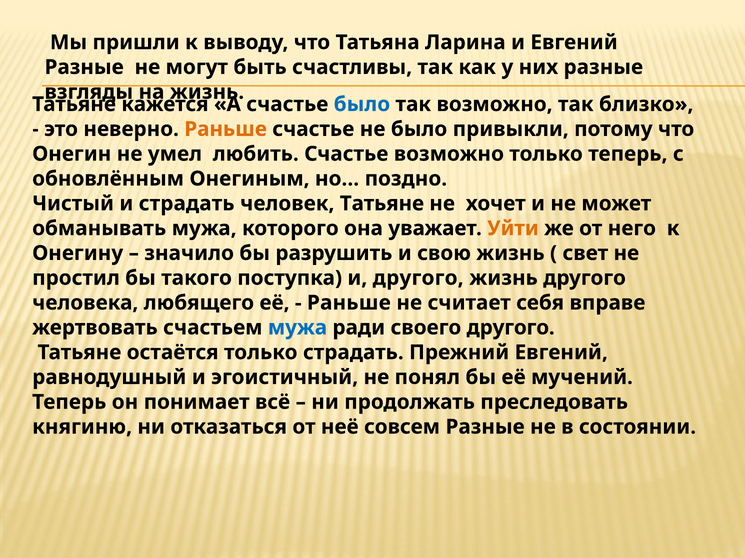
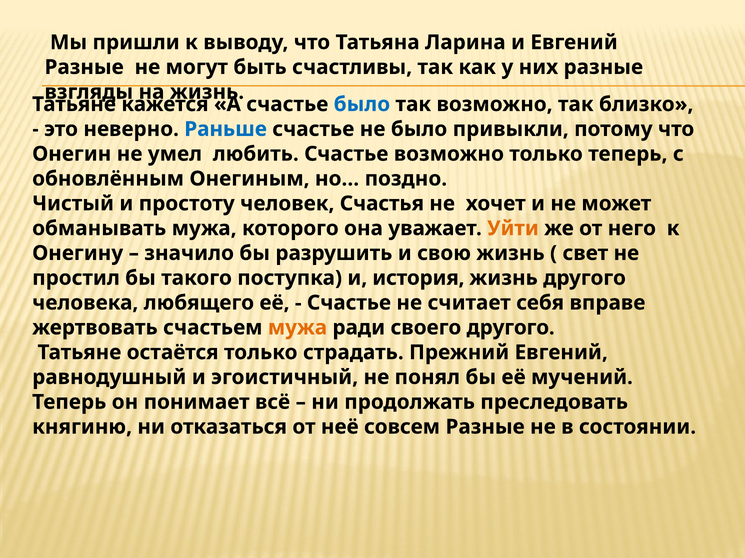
Раньше colour: orange -> blue (226, 129)
и страдать: страдать -> простоту (187, 204)
человек Татьяне: Татьяне -> Счастья (382, 204)
и другого: другого -> история (418, 278)
Раньше: Раньше -> Счастье (349, 303)
мужа colour: blue -> orange (297, 328)
